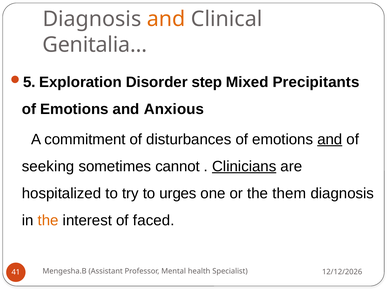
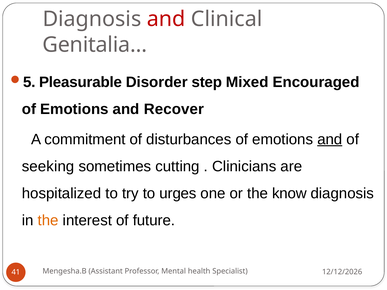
and colour: orange -> red (166, 19)
Exploration: Exploration -> Pleasurable (80, 82)
Precipitants: Precipitants -> Encouraged (316, 82)
Anxious: Anxious -> Recover (174, 109)
cannot: cannot -> cutting (177, 166)
Clinicians underline: present -> none (244, 166)
them: them -> know (289, 193)
faced: faced -> future (154, 221)
